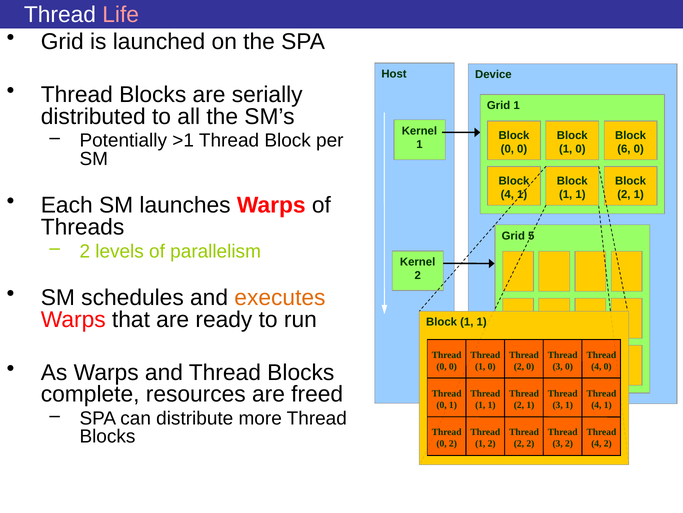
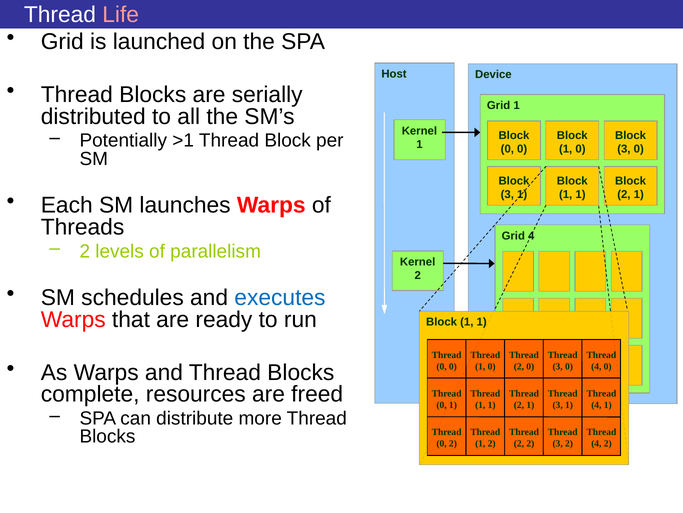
6: 6 -> 3 (624, 149)
4: 4 -> 3 (507, 194)
Grid 5: 5 -> 4 (531, 236)
executes colour: orange -> blue (280, 297)
